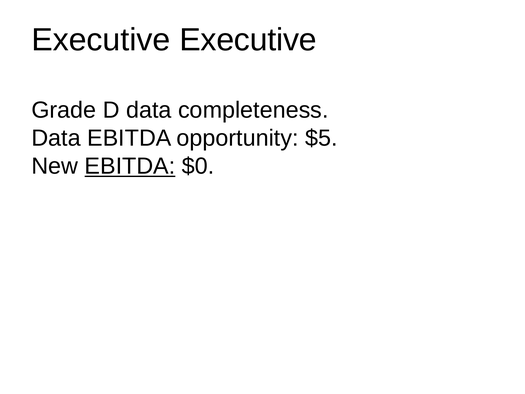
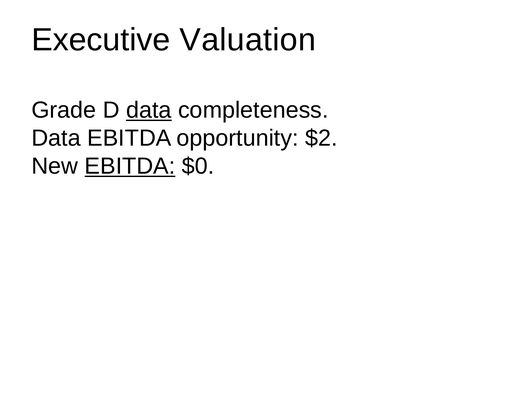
Executive Executive: Executive -> Valuation (248, 40)
data underline: none -> present (149, 110)
$5: $5 -> $2 (321, 138)
